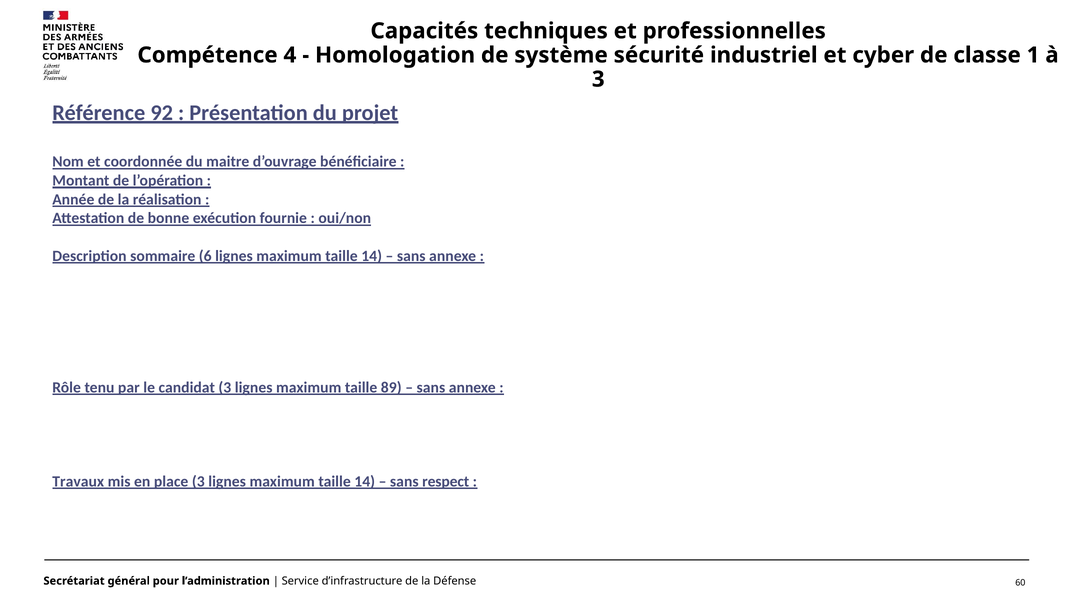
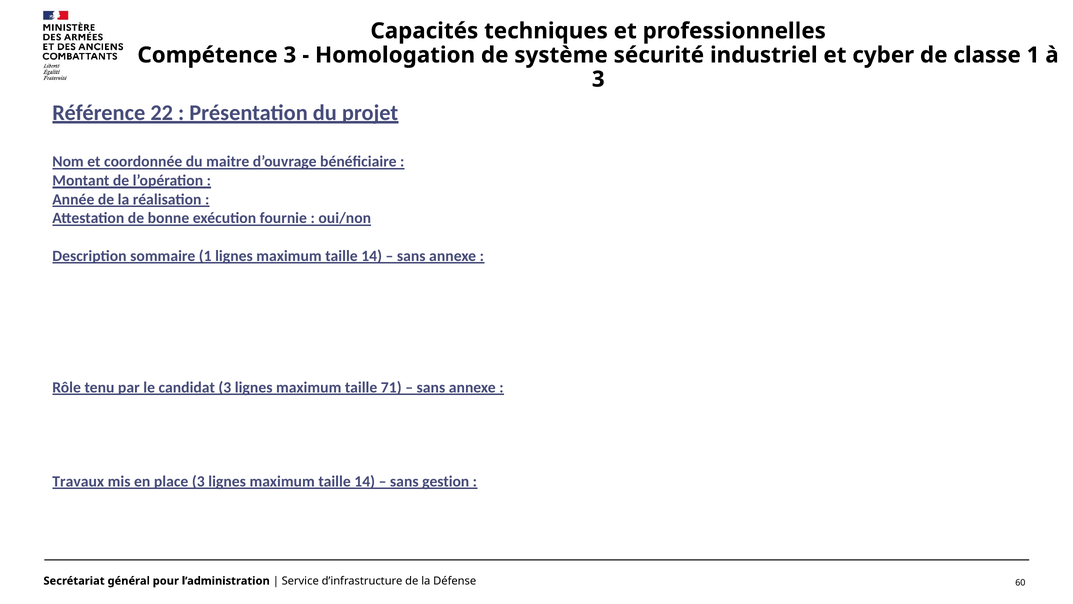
Compétence 4: 4 -> 3 (290, 55)
92: 92 -> 22 (162, 113)
sommaire 6: 6 -> 1 (205, 256)
89: 89 -> 71 (391, 387)
respect: respect -> gestion (446, 481)
